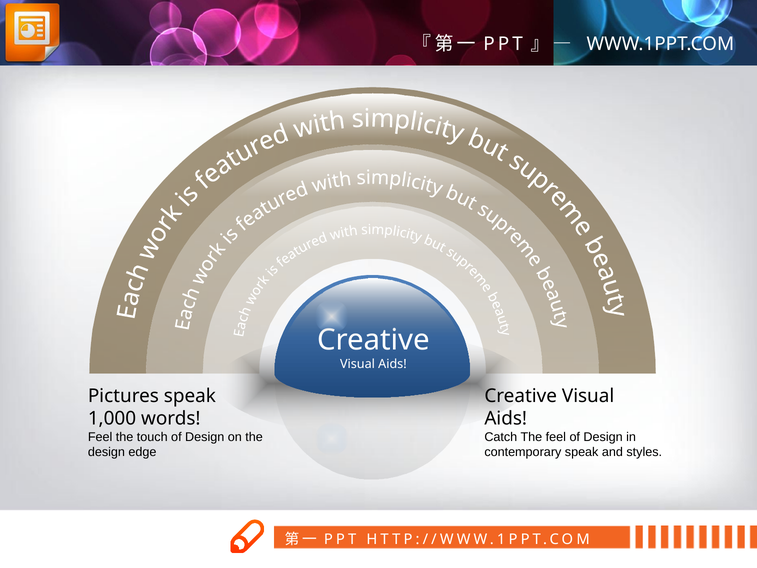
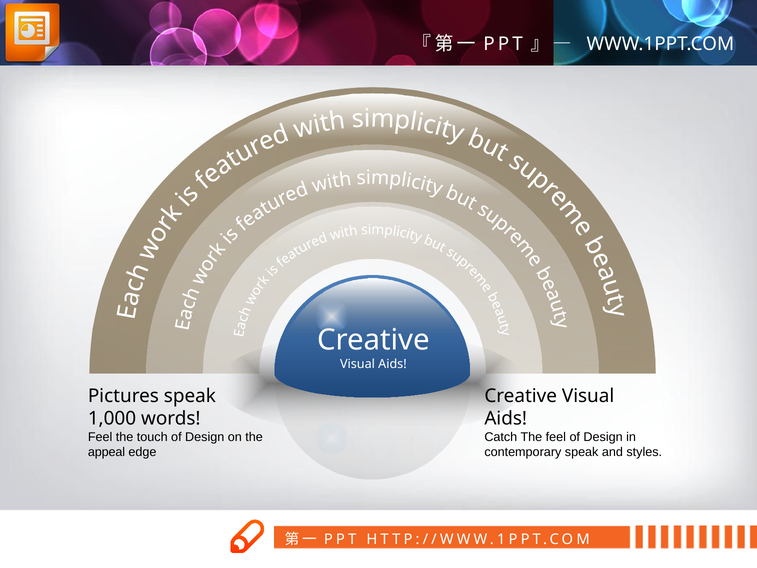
design: design -> appeal (107, 452)
